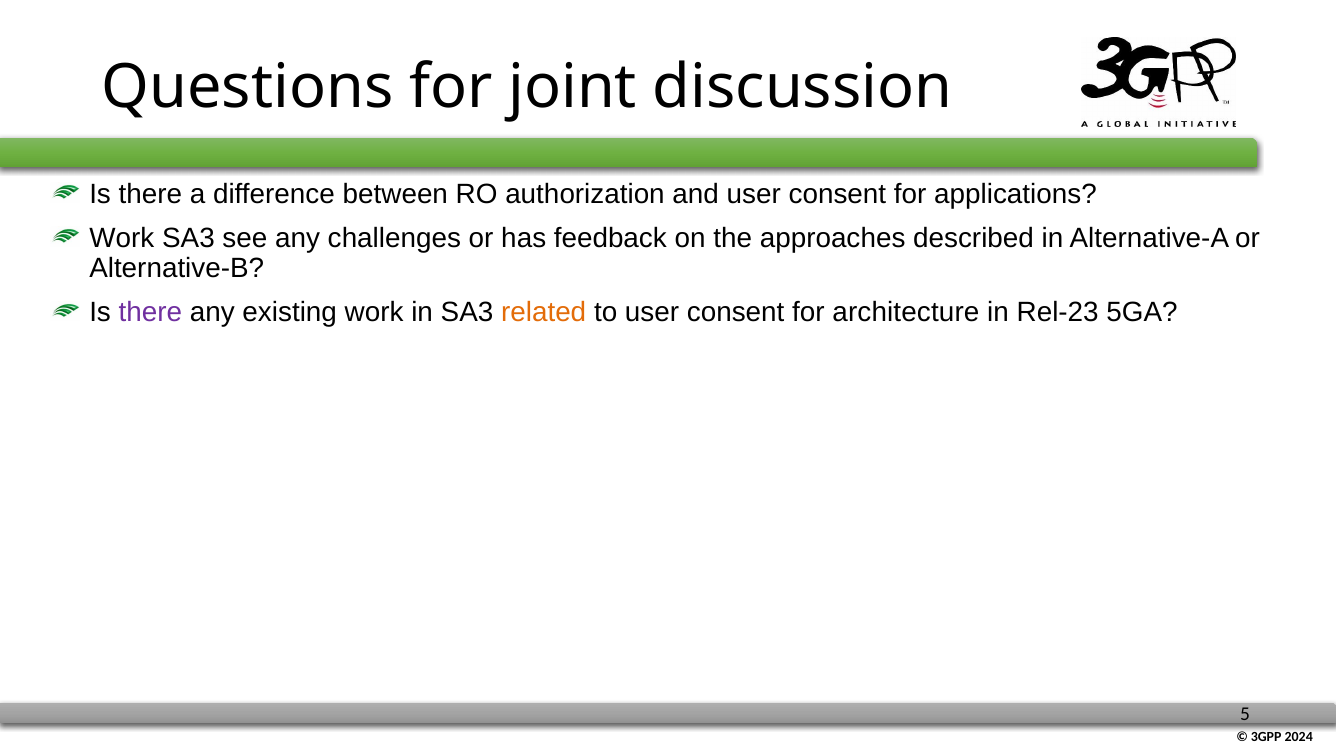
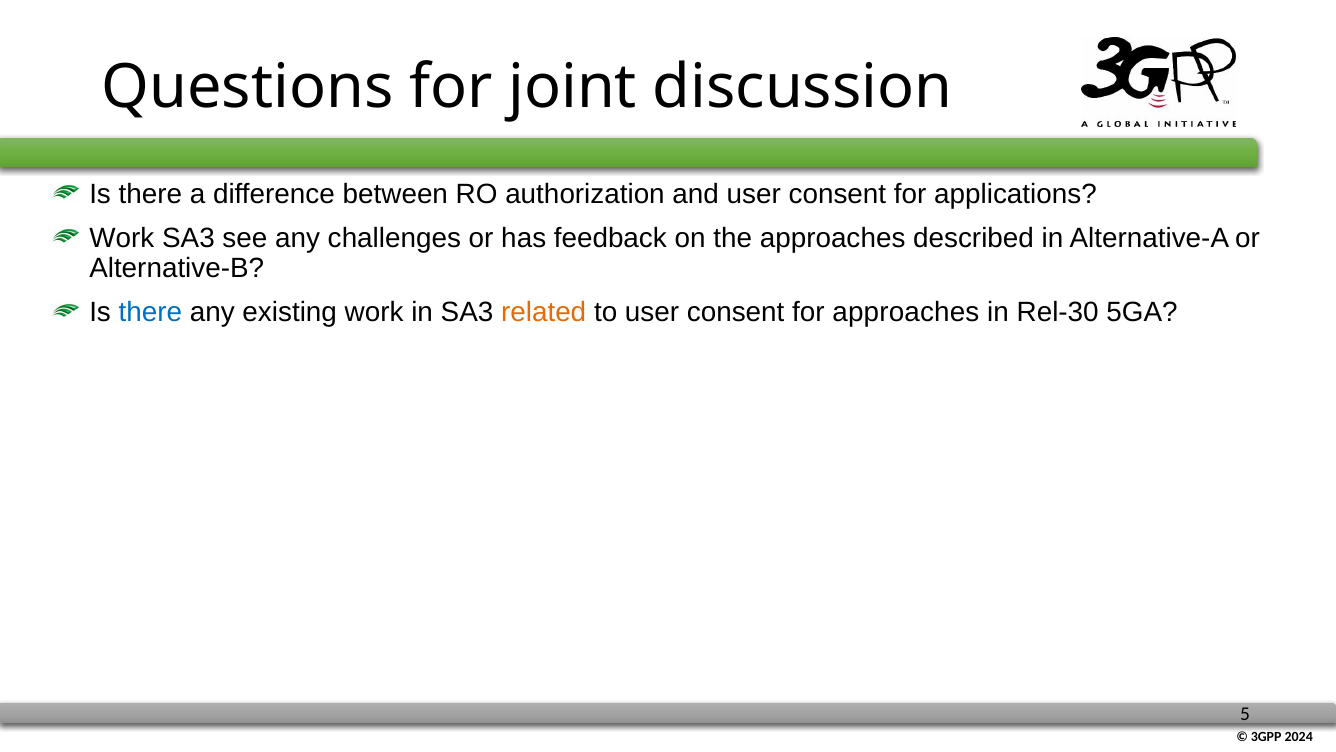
there colour: purple -> blue (150, 312)
for architecture: architecture -> approaches (906, 312)
Rel-23: Rel-23 -> Rel-30 (1058, 312)
